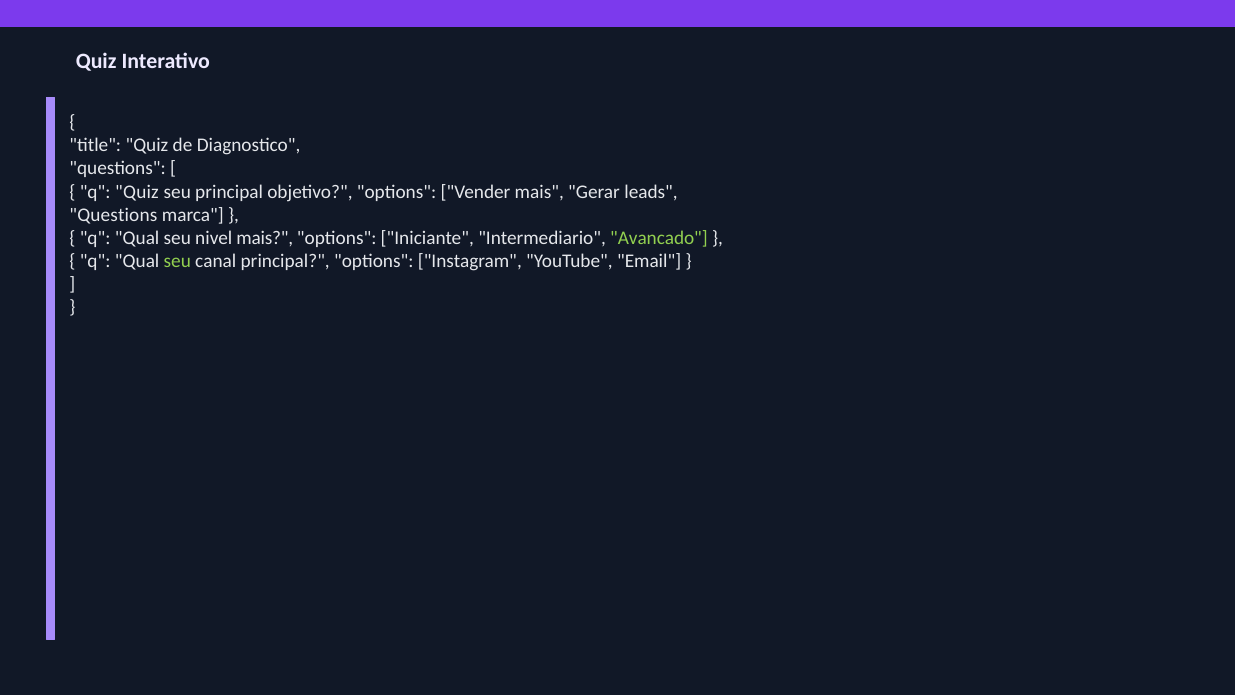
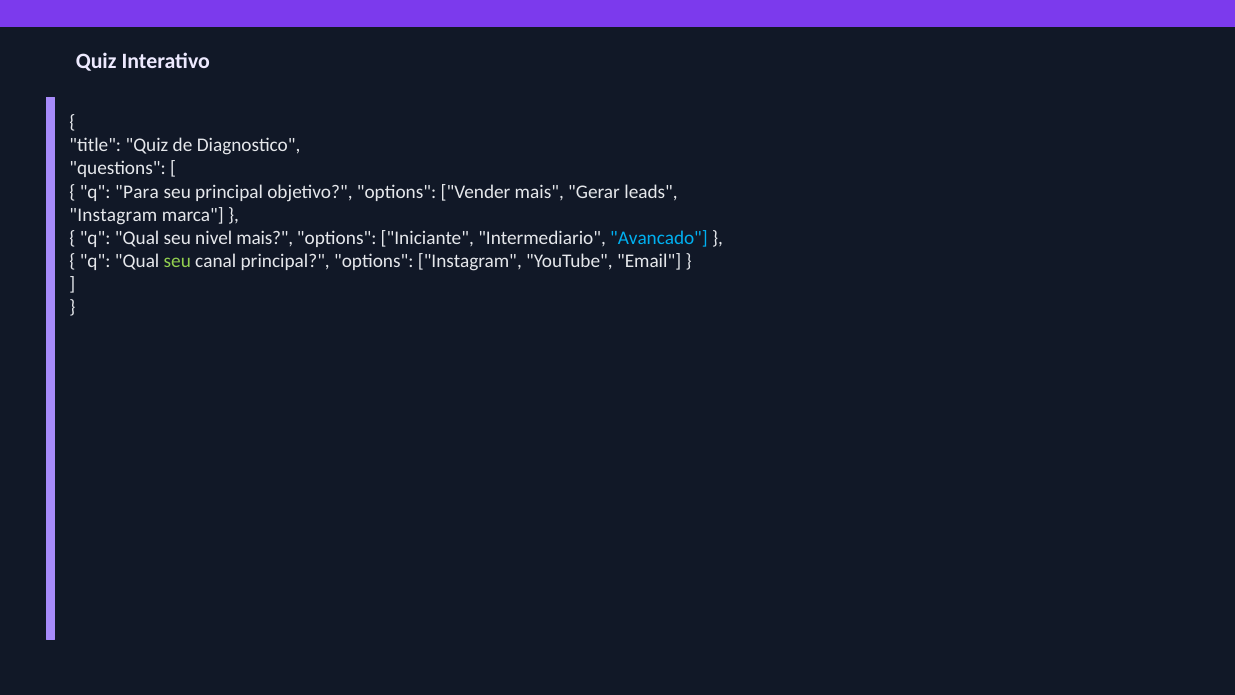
q Quiz: Quiz -> Para (137, 192)
Questions: Questions -> Instagram (113, 215)
Avancado colour: light green -> light blue (659, 238)
